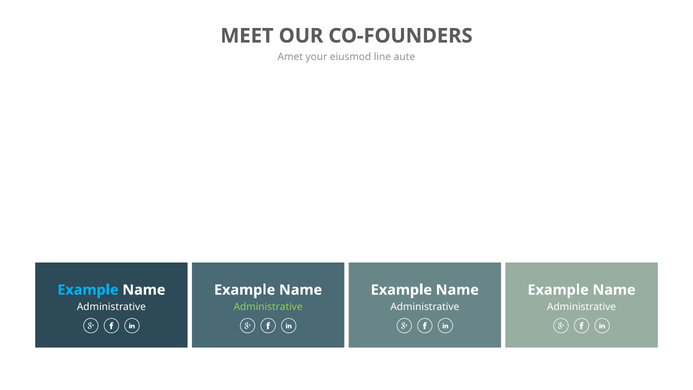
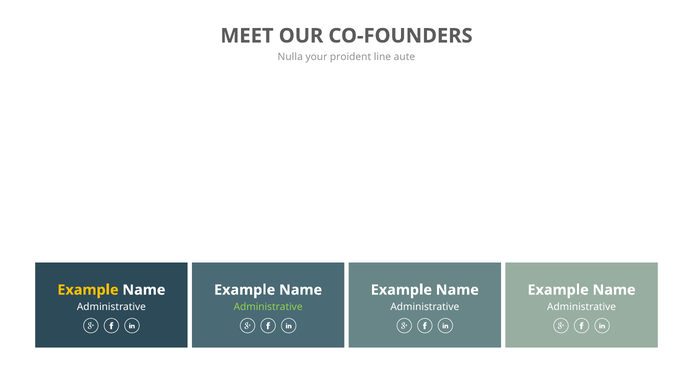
Amet: Amet -> Nulla (290, 57)
eiusmod: eiusmod -> proident (351, 57)
Example colour: light blue -> yellow (88, 290)
